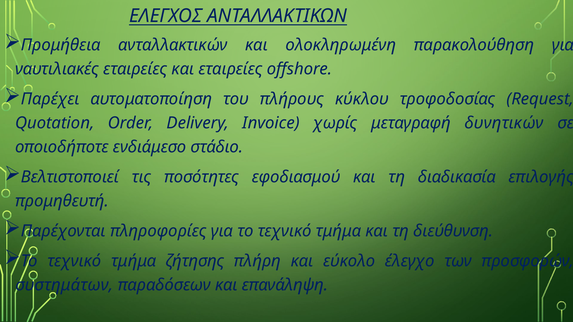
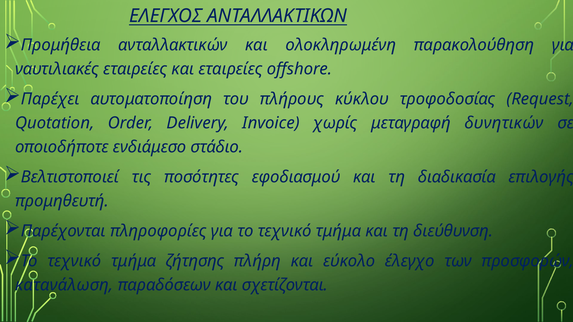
συστημάτων: συστημάτων -> κατανάλωση (64, 285)
επανάληψη: επανάληψη -> σχετίζονται (285, 285)
